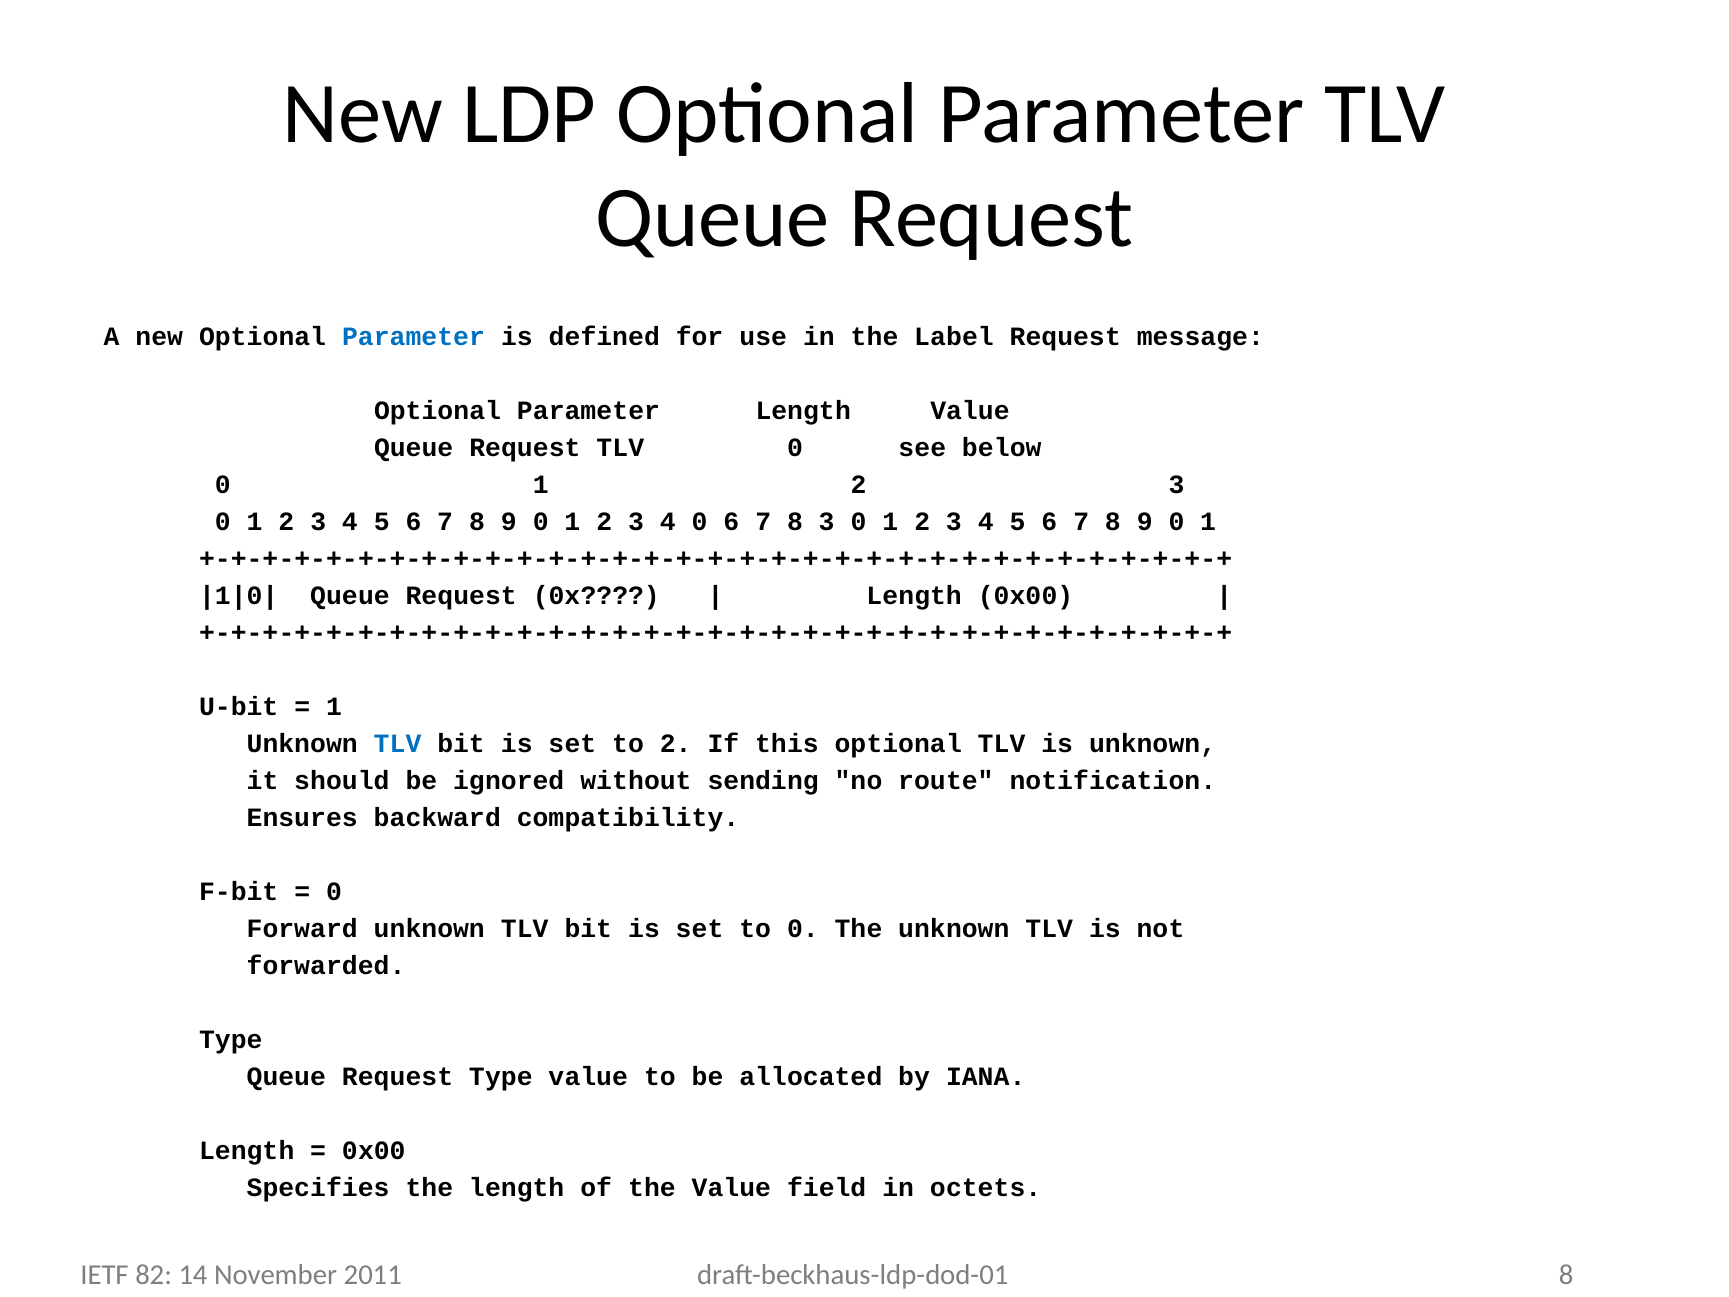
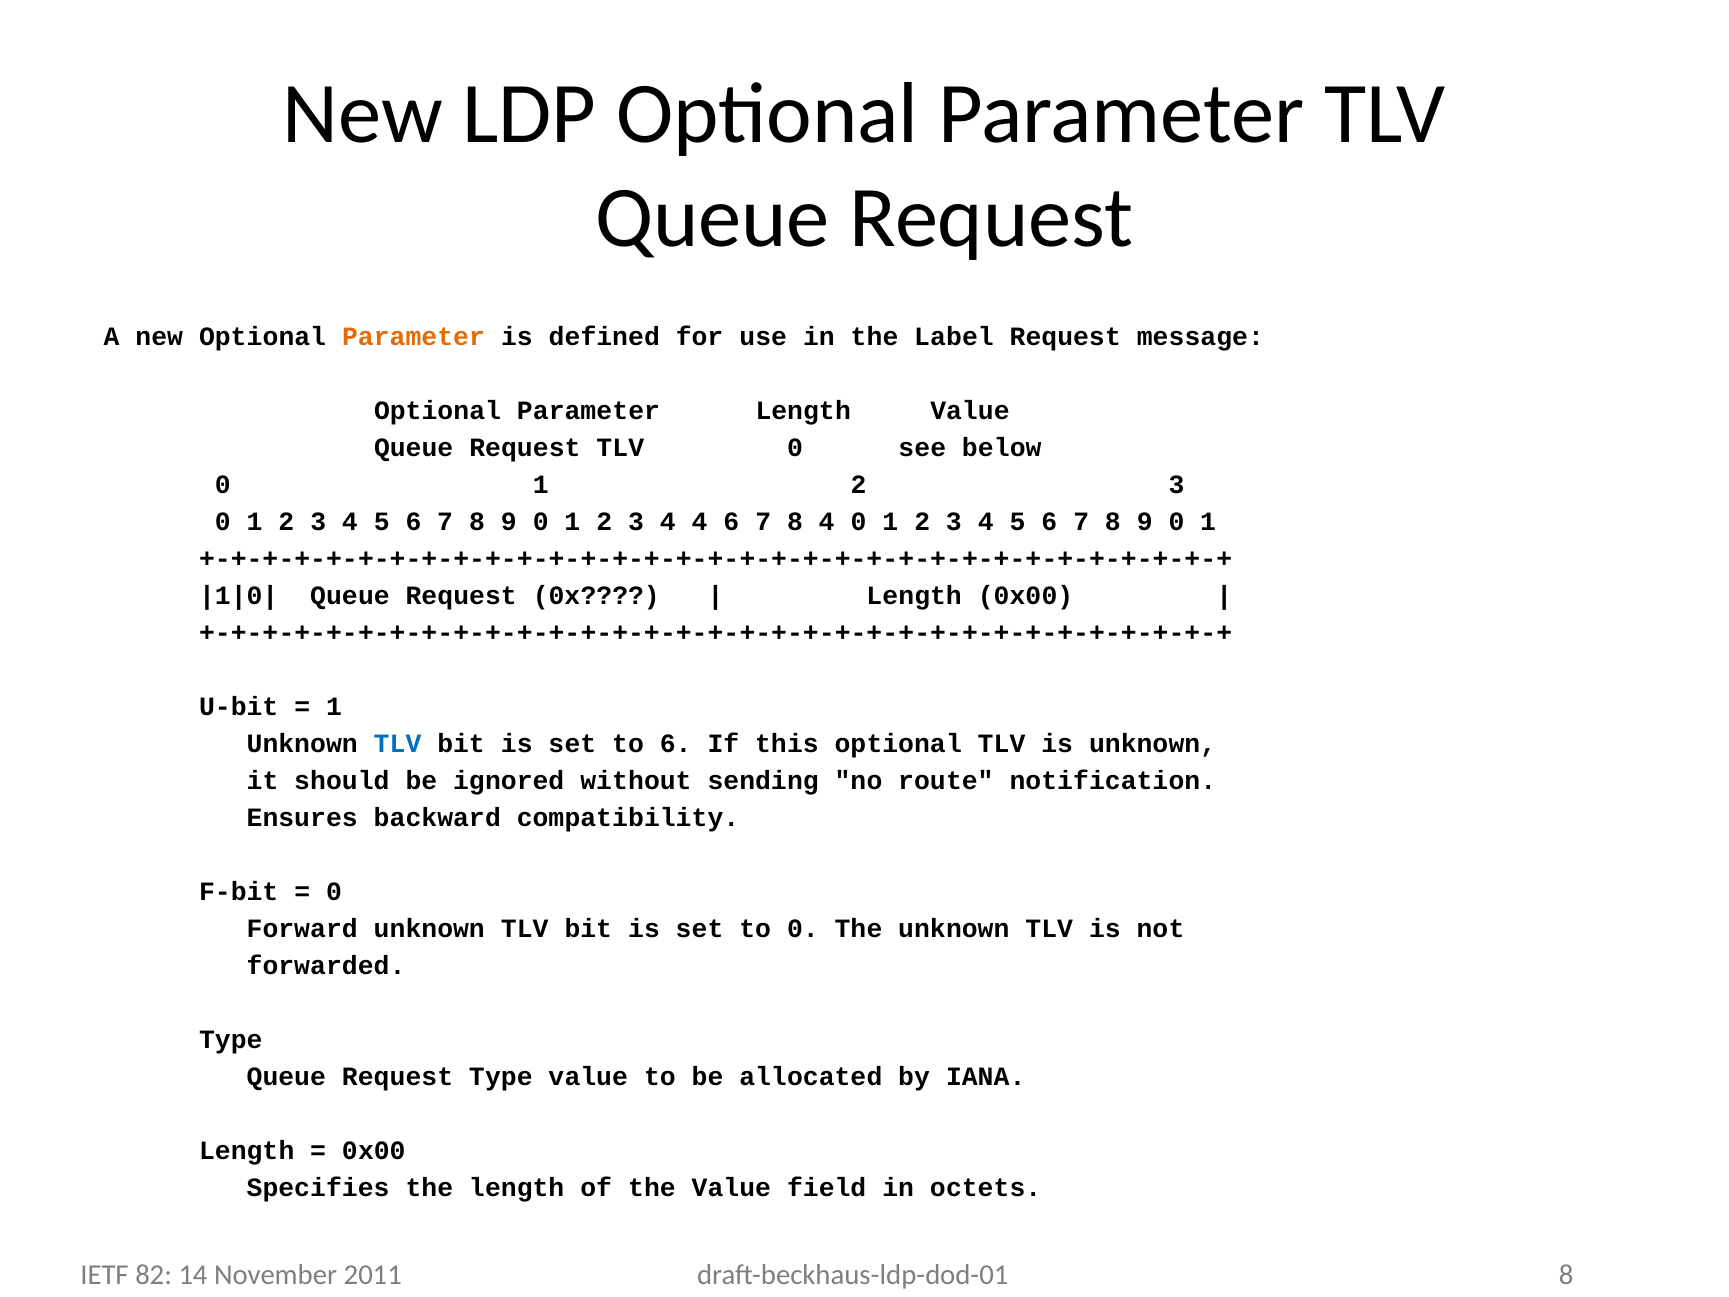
Parameter colour: blue -> orange (414, 336)
4 0: 0 -> 4 (700, 521)
8 3: 3 -> 4 (827, 521)
to 2: 2 -> 6 (676, 744)
